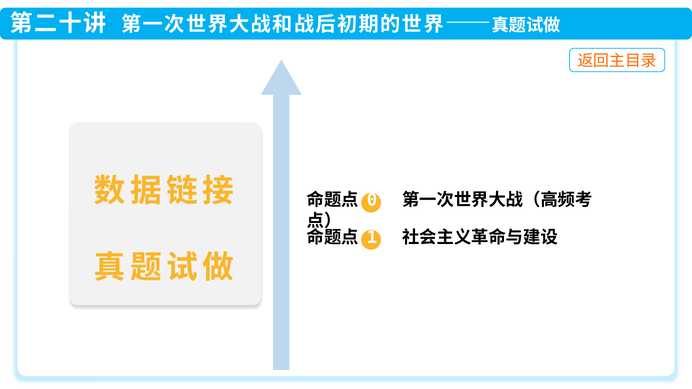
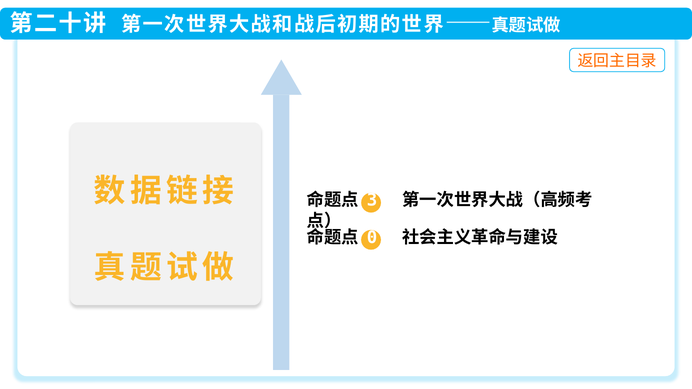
0: 0 -> 3 (372, 200)
1: 1 -> 0 (372, 238)
